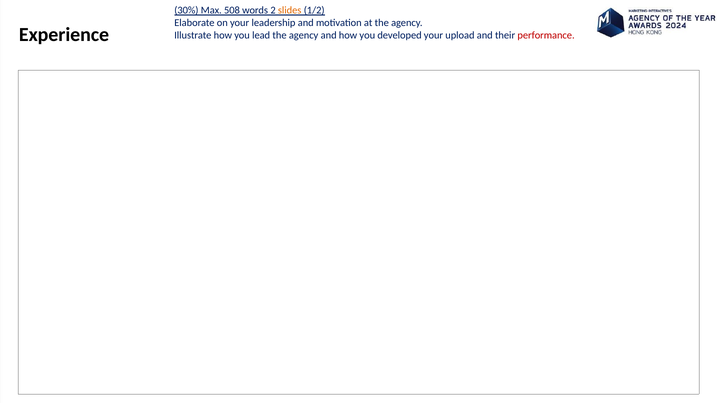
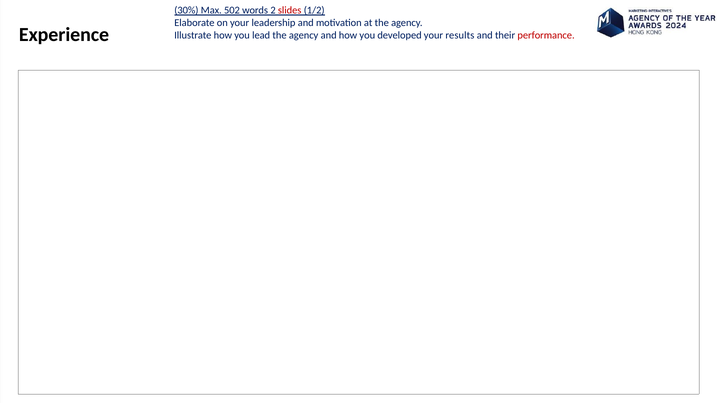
508: 508 -> 502 (232, 10)
slides colour: orange -> red (290, 10)
upload: upload -> results (460, 36)
